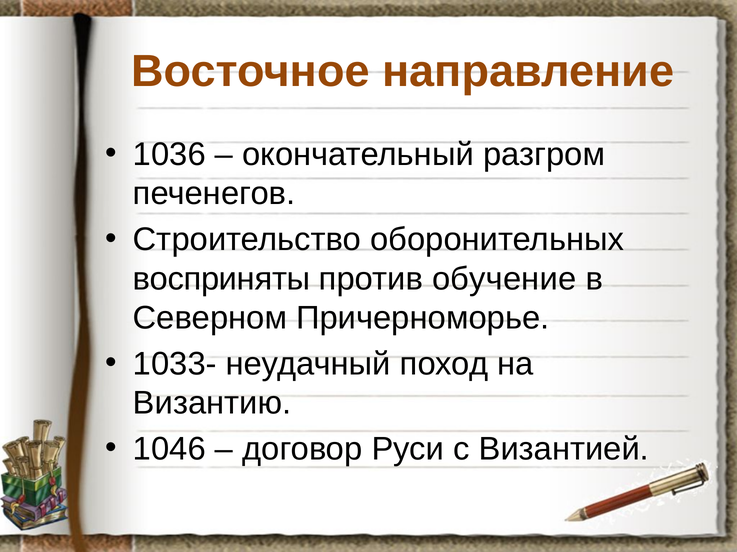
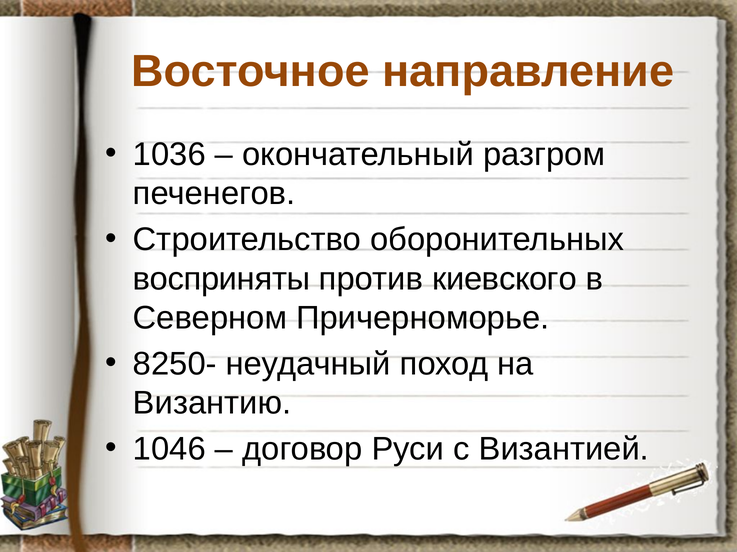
обучение: обучение -> киевского (504, 279)
1033-: 1033- -> 8250- (175, 364)
